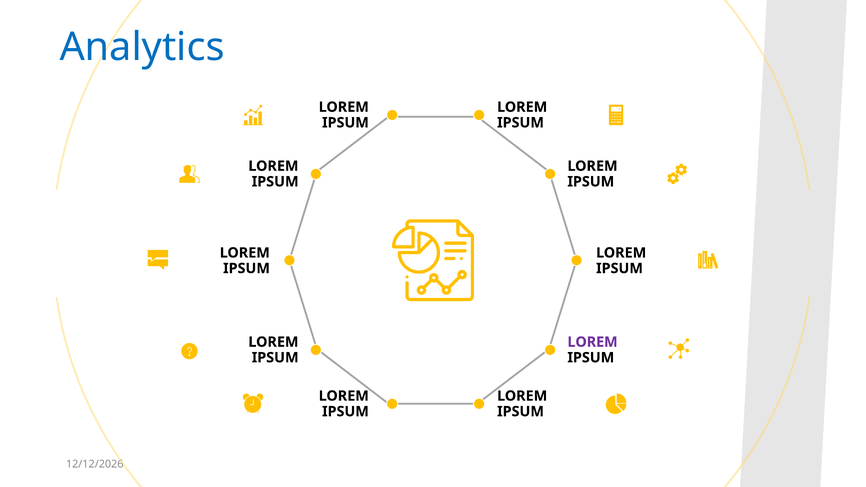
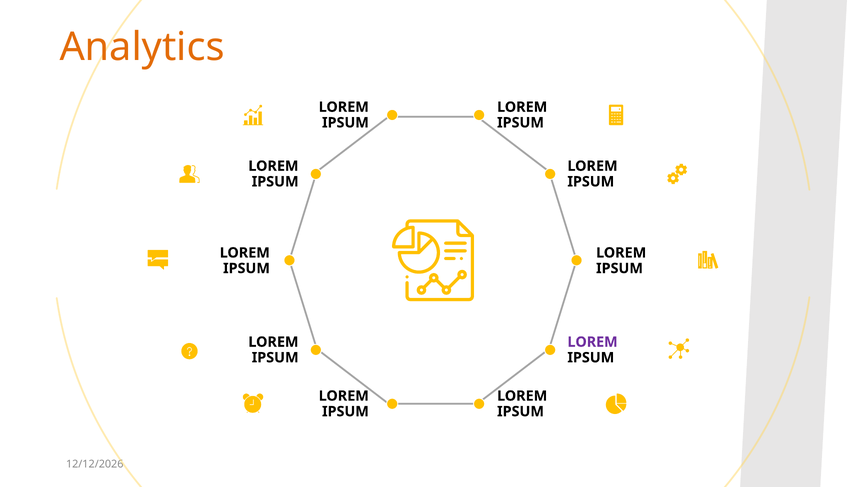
Analytics colour: blue -> orange (142, 47)
